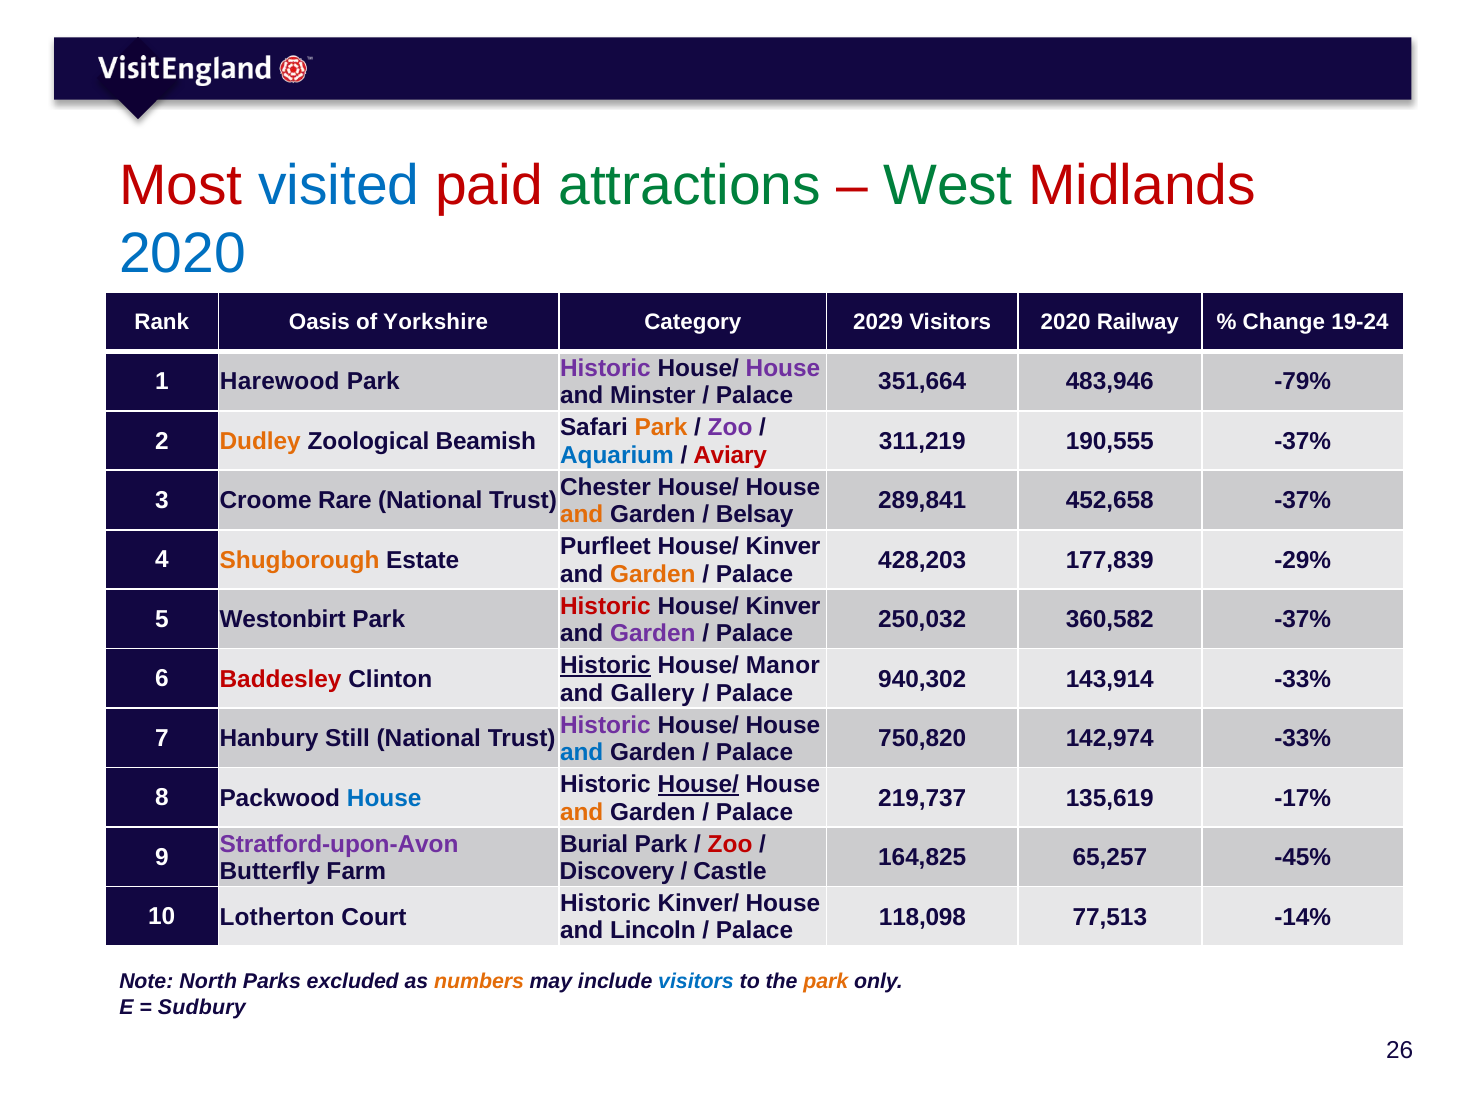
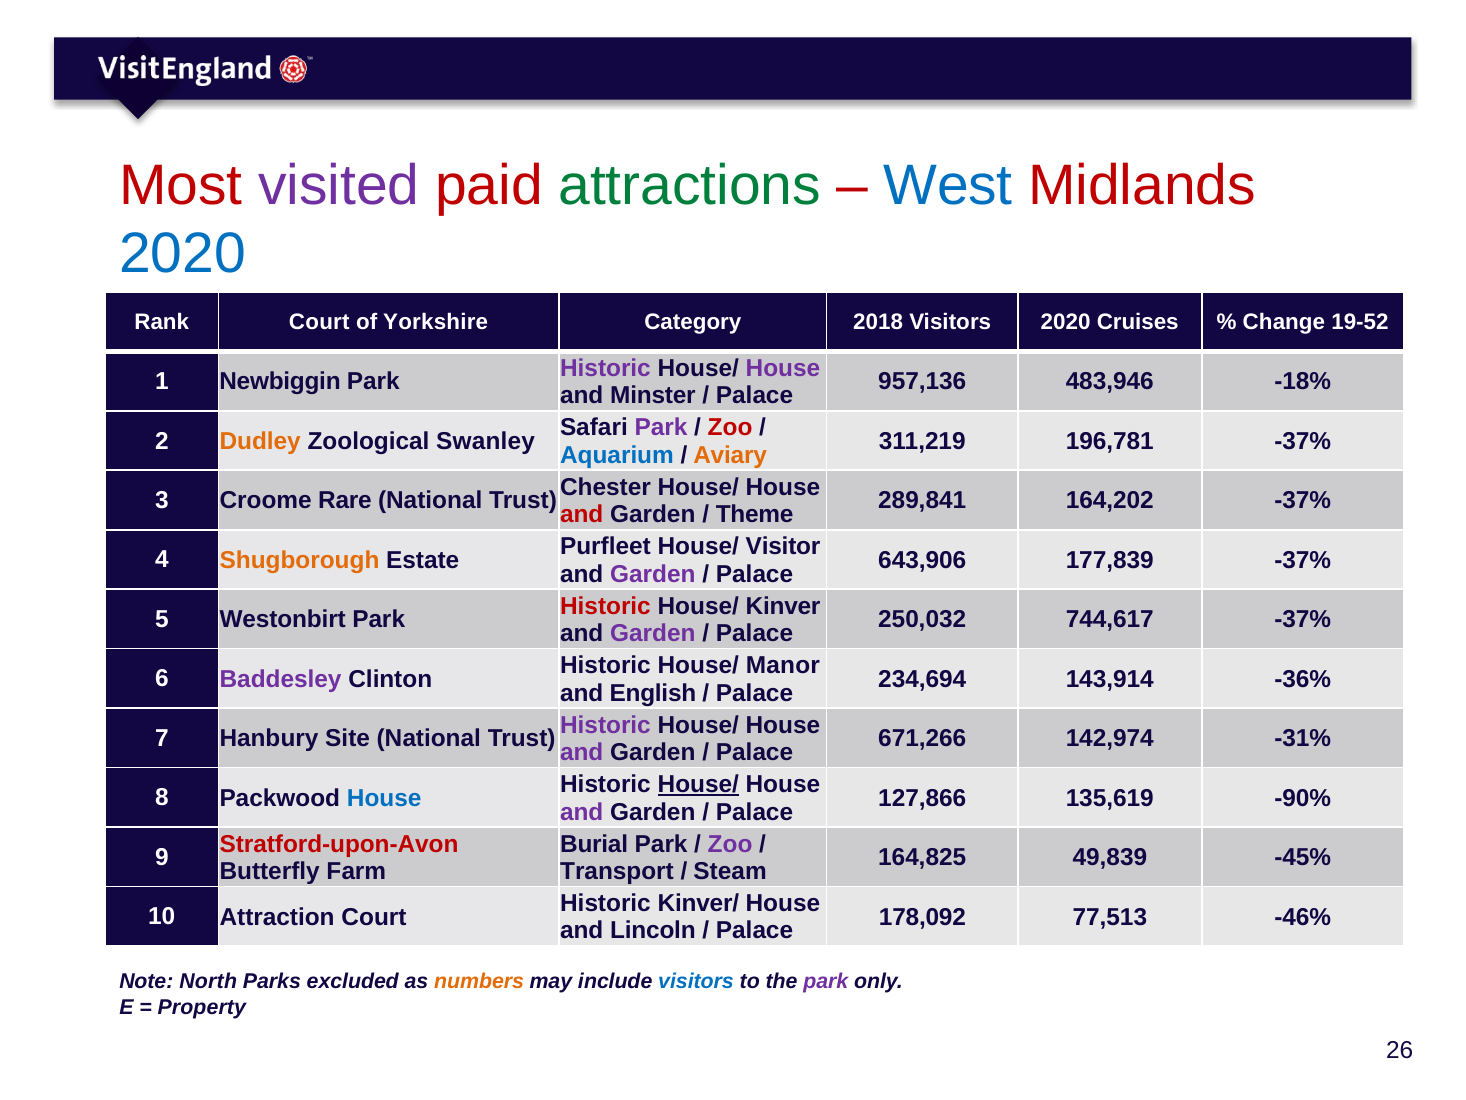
visited colour: blue -> purple (339, 185)
West colour: green -> blue (948, 185)
Oasis: Oasis -> Court (319, 322)
2029: 2029 -> 2018 (878, 322)
Railway: Railway -> Cruises (1138, 322)
19-24: 19-24 -> 19-52 (1360, 322)
Harewood: Harewood -> Newbiggin (280, 382)
351,664: 351,664 -> 957,136 (922, 382)
-79%: -79% -> -18% (1303, 382)
Park colour: orange -> purple (661, 428)
Zoo colour: purple -> red (730, 428)
Beamish: Beamish -> Swanley (486, 441)
190,555: 190,555 -> 196,781 (1110, 441)
Aviary colour: red -> orange (730, 455)
452,658: 452,658 -> 164,202 (1110, 501)
and colour: orange -> red (582, 514)
Belsay: Belsay -> Theme (755, 514)
Kinver: Kinver -> Visitor (783, 546)
428,203: 428,203 -> 643,906 (922, 560)
177,839 -29%: -29% -> -37% (1303, 560)
Garden colour: orange -> purple (653, 574)
360,582: 360,582 -> 744,617 (1110, 620)
Historic underline: present -> none (605, 665)
Baddesley colour: red -> purple (281, 679)
940,302: 940,302 -> 234,694 (922, 679)
143,914 -33%: -33% -> -36% (1303, 679)
Gallery: Gallery -> English (653, 693)
Still: Still -> Site (348, 738)
750,820: 750,820 -> 671,266 (922, 738)
142,974 -33%: -33% -> -31% (1303, 738)
and colour: blue -> purple (582, 752)
219,737: 219,737 -> 127,866 (922, 798)
-17%: -17% -> -90% (1303, 798)
and colour: orange -> purple (582, 812)
Stratford-upon-Avon colour: purple -> red (339, 844)
Zoo colour: red -> purple (730, 844)
65,257: 65,257 -> 49,839 (1110, 857)
Discovery: Discovery -> Transport (617, 871)
Castle: Castle -> Steam (730, 871)
Lotherton: Lotherton -> Attraction (277, 917)
118,098: 118,098 -> 178,092 (922, 917)
-14%: -14% -> -46% (1303, 917)
park colour: orange -> purple (826, 981)
Sudbury: Sudbury -> Property (202, 1007)
